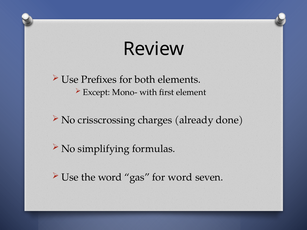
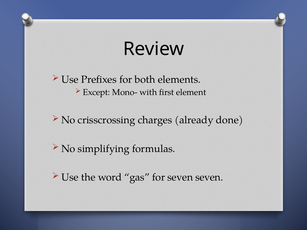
for word: word -> seven (180, 177)
